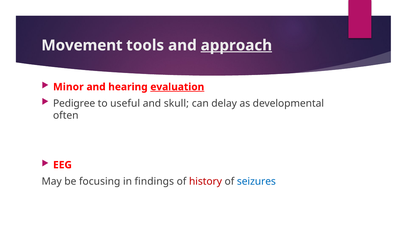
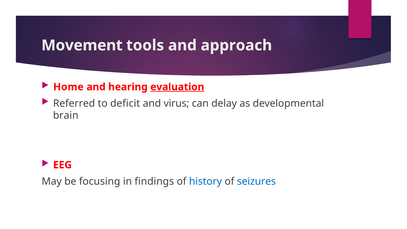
approach underline: present -> none (236, 45)
Minor: Minor -> Home (68, 87)
Pedigree: Pedigree -> Referred (74, 103)
useful: useful -> deficit (125, 103)
skull: skull -> virus (176, 103)
often: often -> brain (66, 116)
history colour: red -> blue (206, 181)
